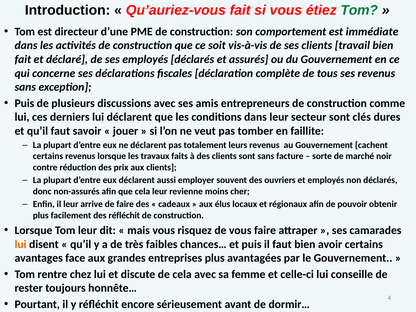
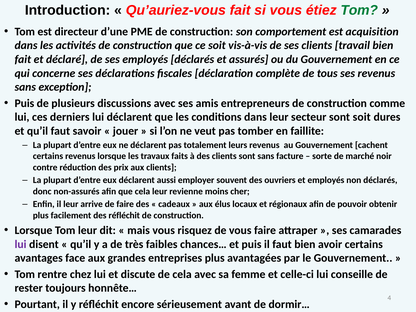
immédiate: immédiate -> acquisition (372, 32)
sont clés: clés -> soit (362, 117)
lui colour: orange -> purple (21, 244)
